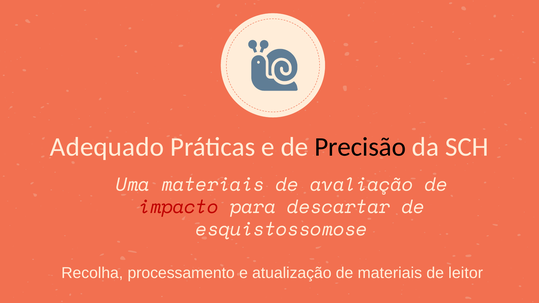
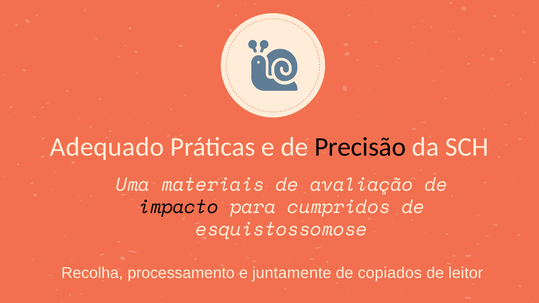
impacto colour: red -> black (179, 207)
descartar: descartar -> cumpridos (339, 207)
atualização: atualização -> juntamente (292, 273)
de materiais: materiais -> copiados (390, 273)
